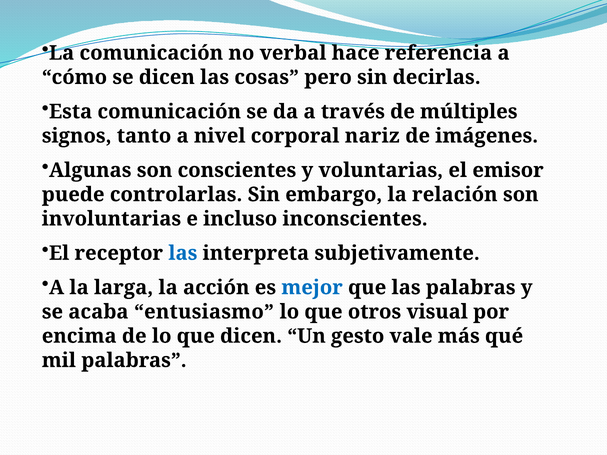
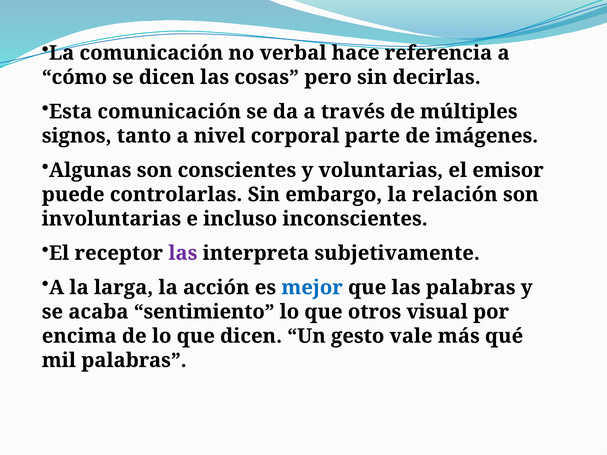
nariz: nariz -> parte (372, 136)
las colour: blue -> purple (183, 253)
entusiasmo: entusiasmo -> sentimiento (204, 312)
